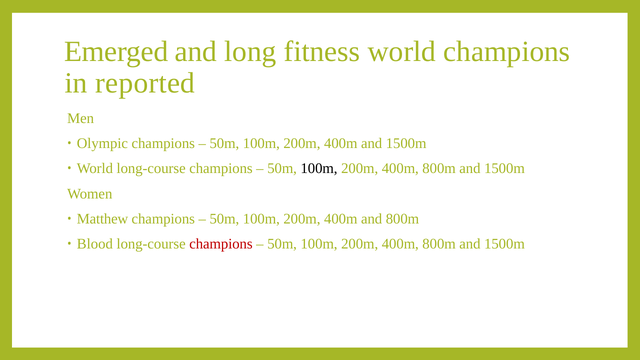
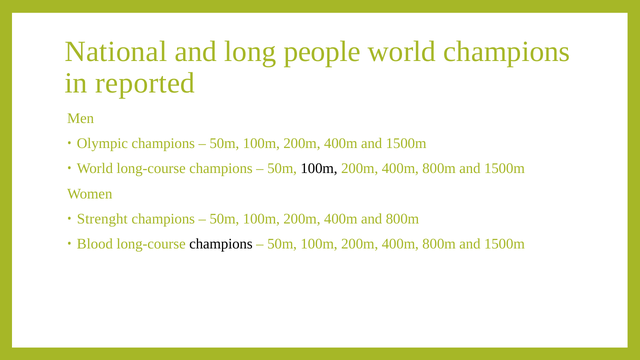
Emerged: Emerged -> National (116, 52)
fitness: fitness -> people (322, 52)
Matthew: Matthew -> Strenght (102, 219)
champions colour: red -> black (221, 244)
